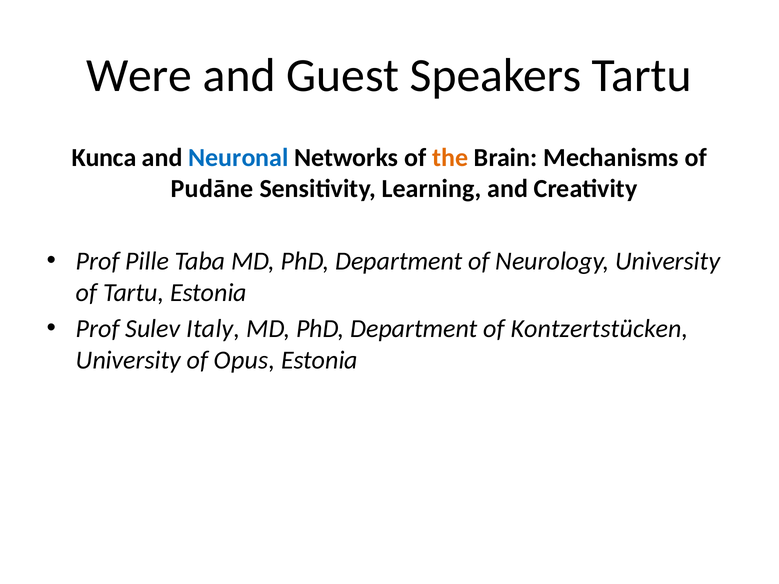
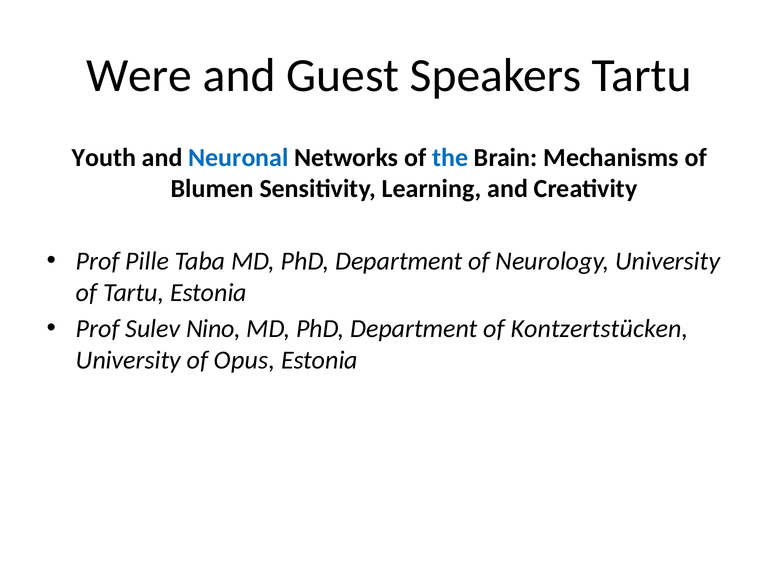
Kunca: Kunca -> Youth (104, 158)
the colour: orange -> blue (450, 158)
Pudāne: Pudāne -> Blumen (212, 189)
Italy: Italy -> Nino (213, 329)
